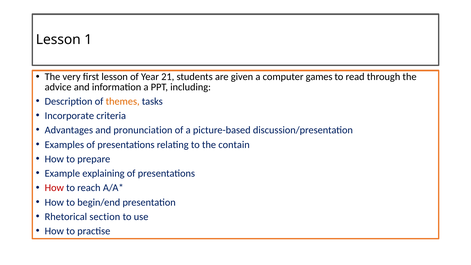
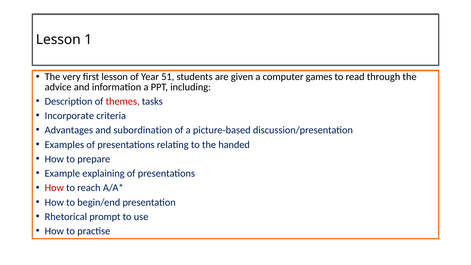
21: 21 -> 51 (168, 77)
themes colour: orange -> red (123, 101)
pronunciation: pronunciation -> subordination (143, 130)
contain: contain -> handed (234, 145)
section: section -> prompt (105, 217)
